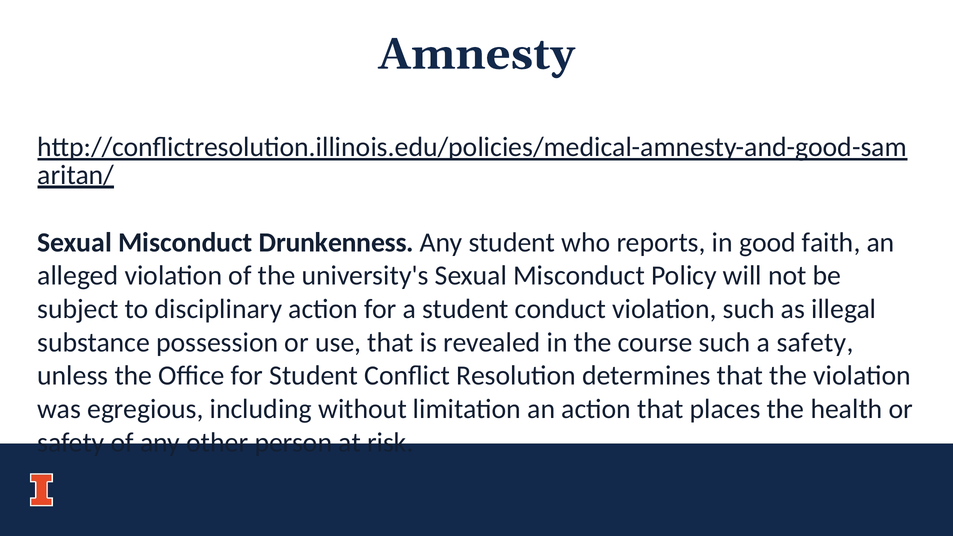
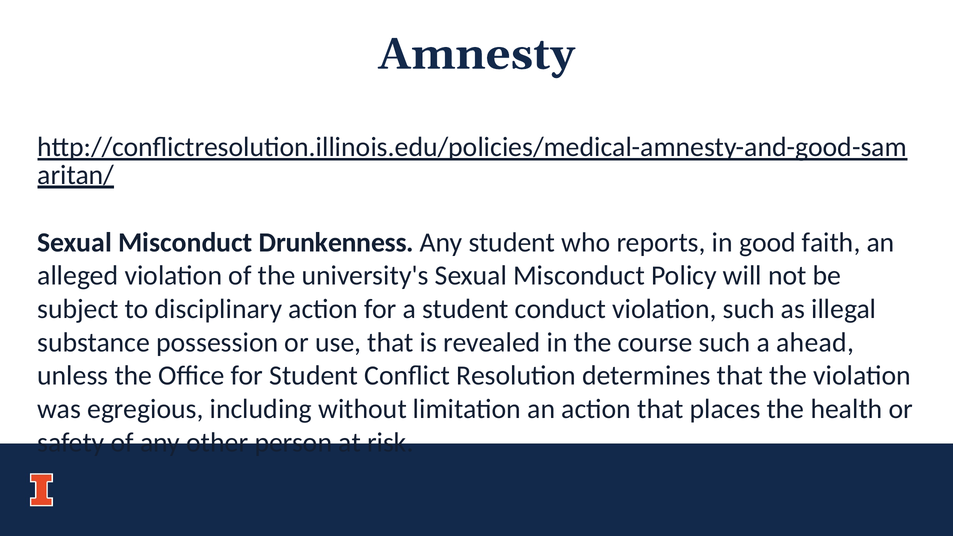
a safety: safety -> ahead (815, 342)
